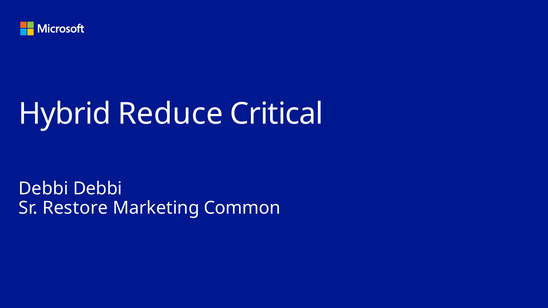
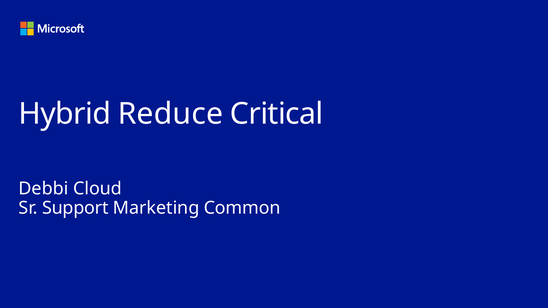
Debbi Debbi: Debbi -> Cloud (97, 189)
Restore: Restore -> Support (75, 208)
